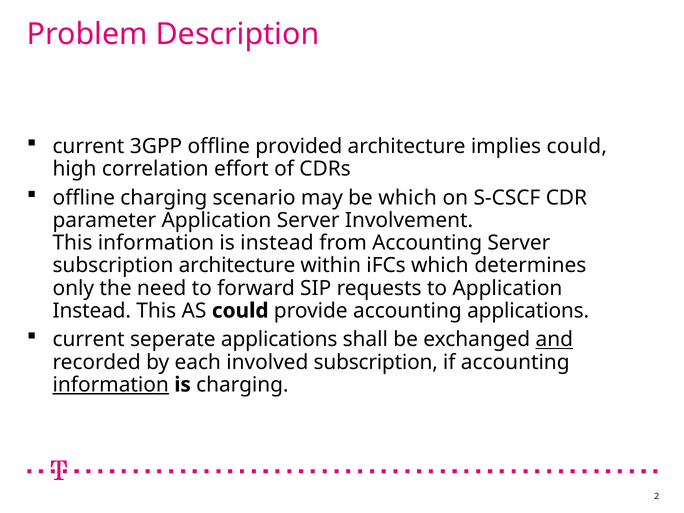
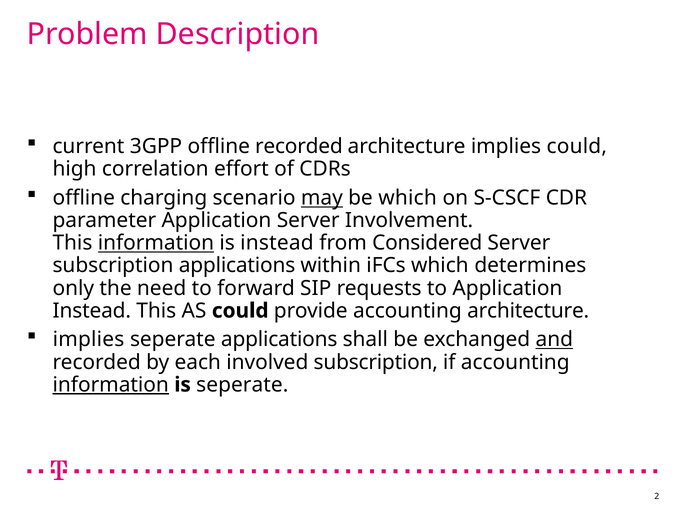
offline provided: provided -> recorded (299, 146)
may underline: none -> present (322, 198)
information underline: none -> present (156, 243)
from Accounting: Accounting -> Considered (427, 243)
subscription architecture: architecture -> applications (237, 266)
accounting applications: applications -> architecture (528, 311)
current: current -> implies (88, 340)
is charging: charging -> seperate (242, 385)
